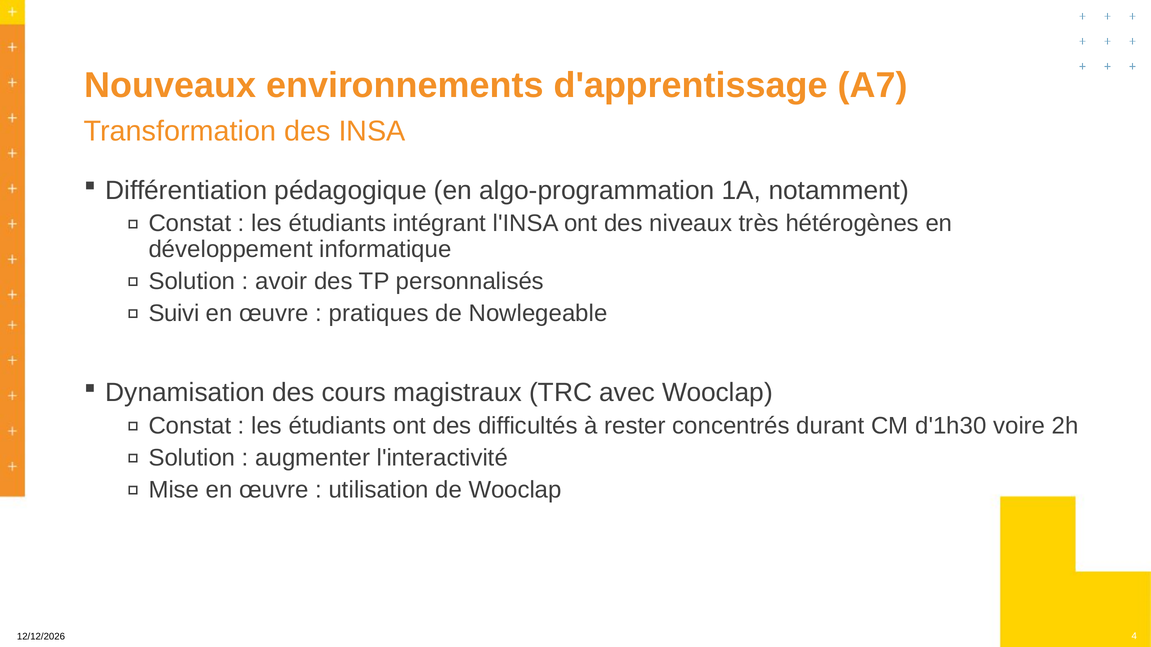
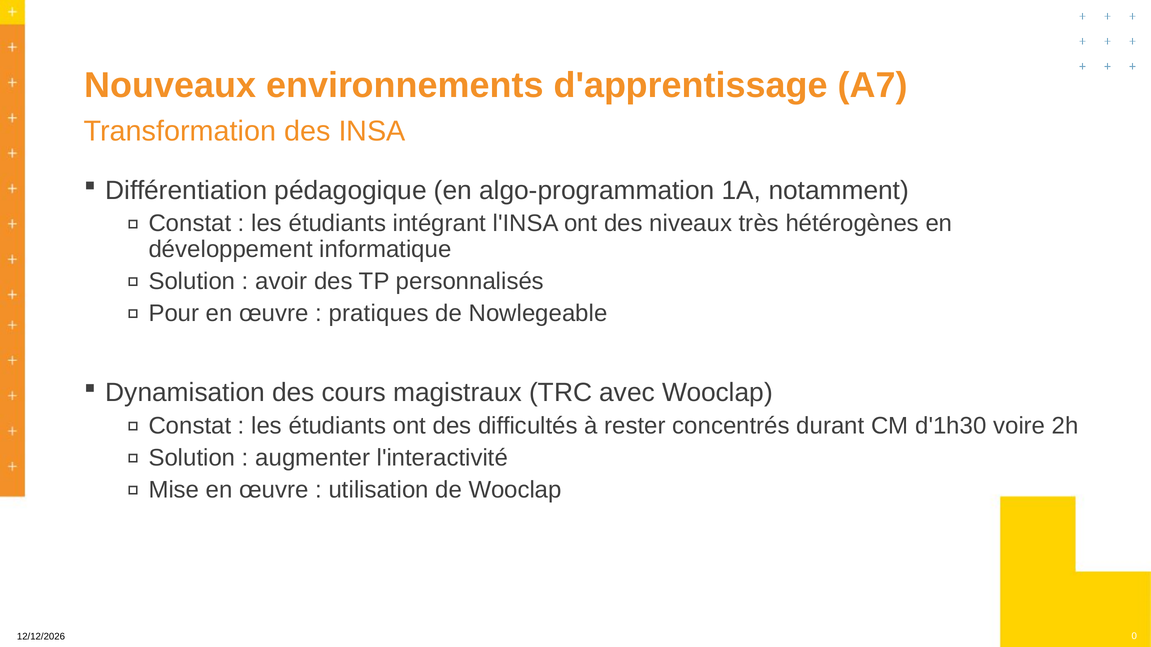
Suivi: Suivi -> Pour (174, 313)
4: 4 -> 0 (1134, 637)
